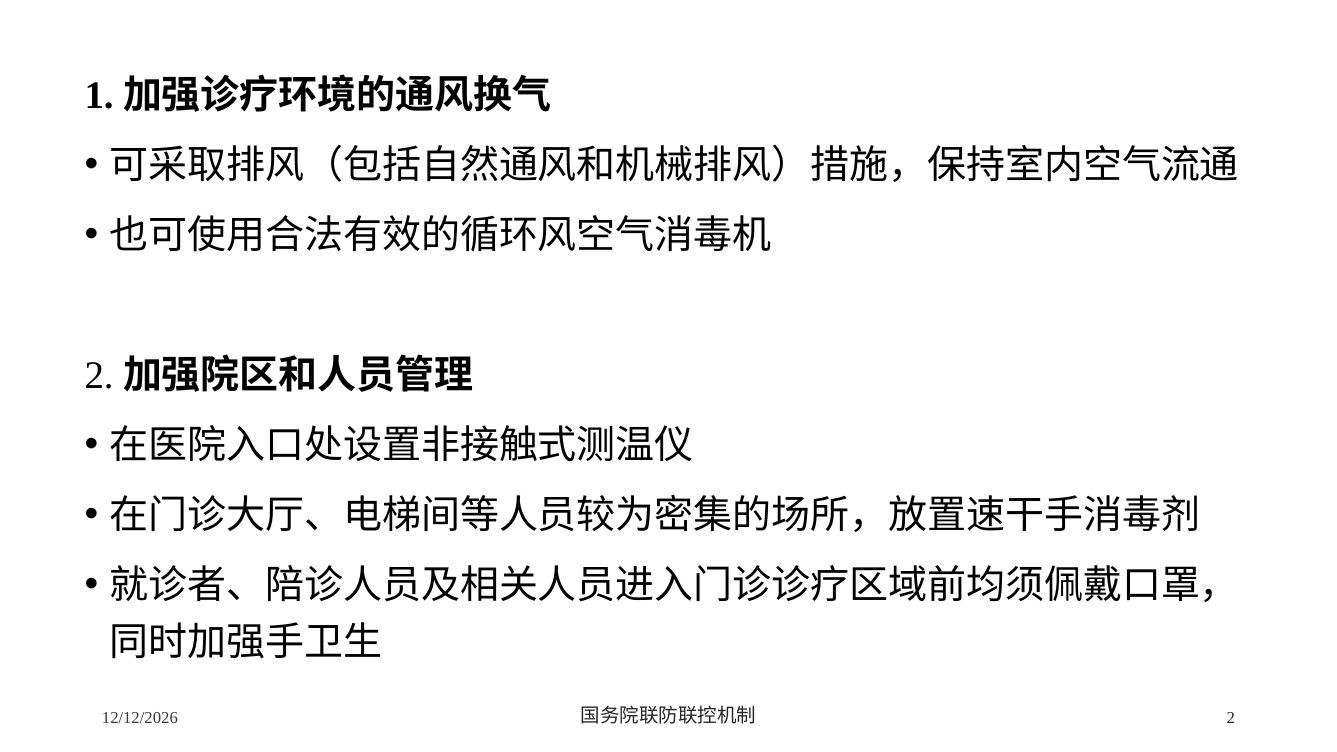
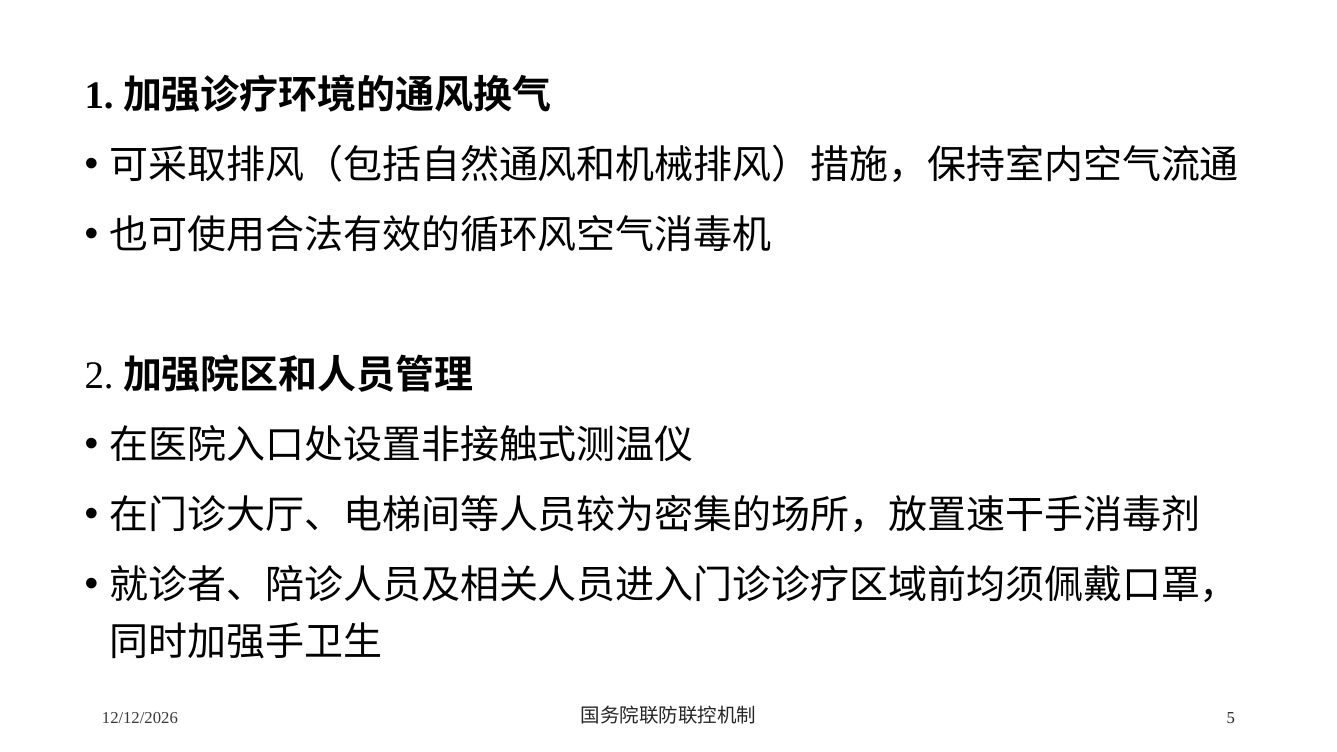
2: 2 -> 5 (1231, 718)
